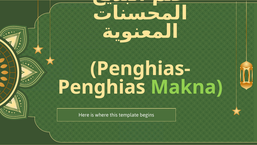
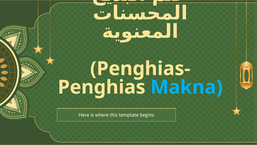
Makna colour: light green -> light blue (187, 87)
